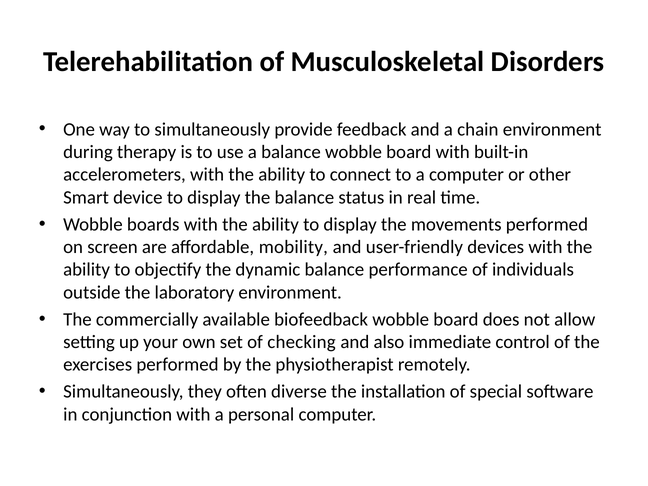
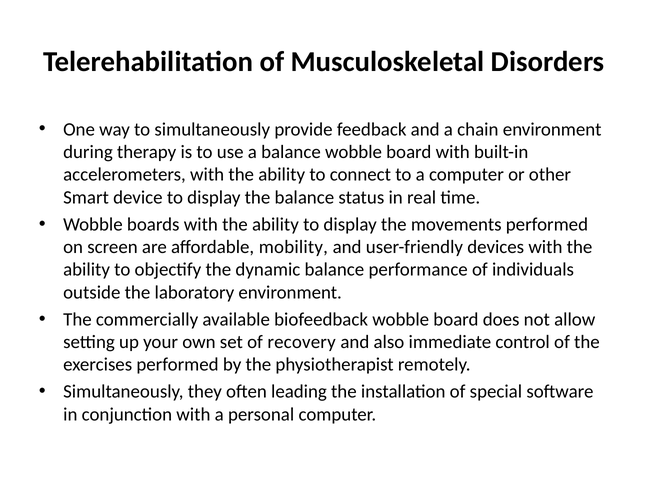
checking: checking -> recovery (302, 342)
diverse: diverse -> leading (299, 392)
